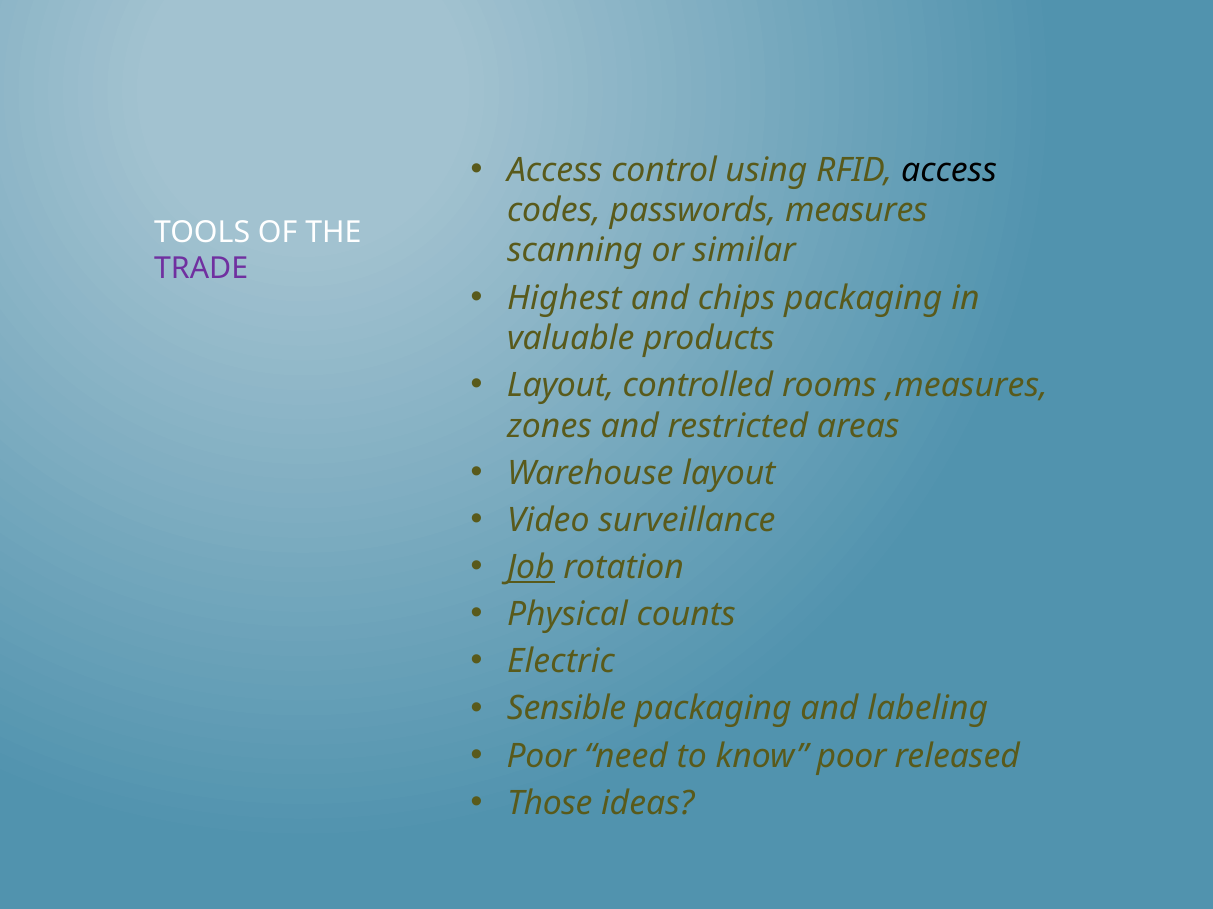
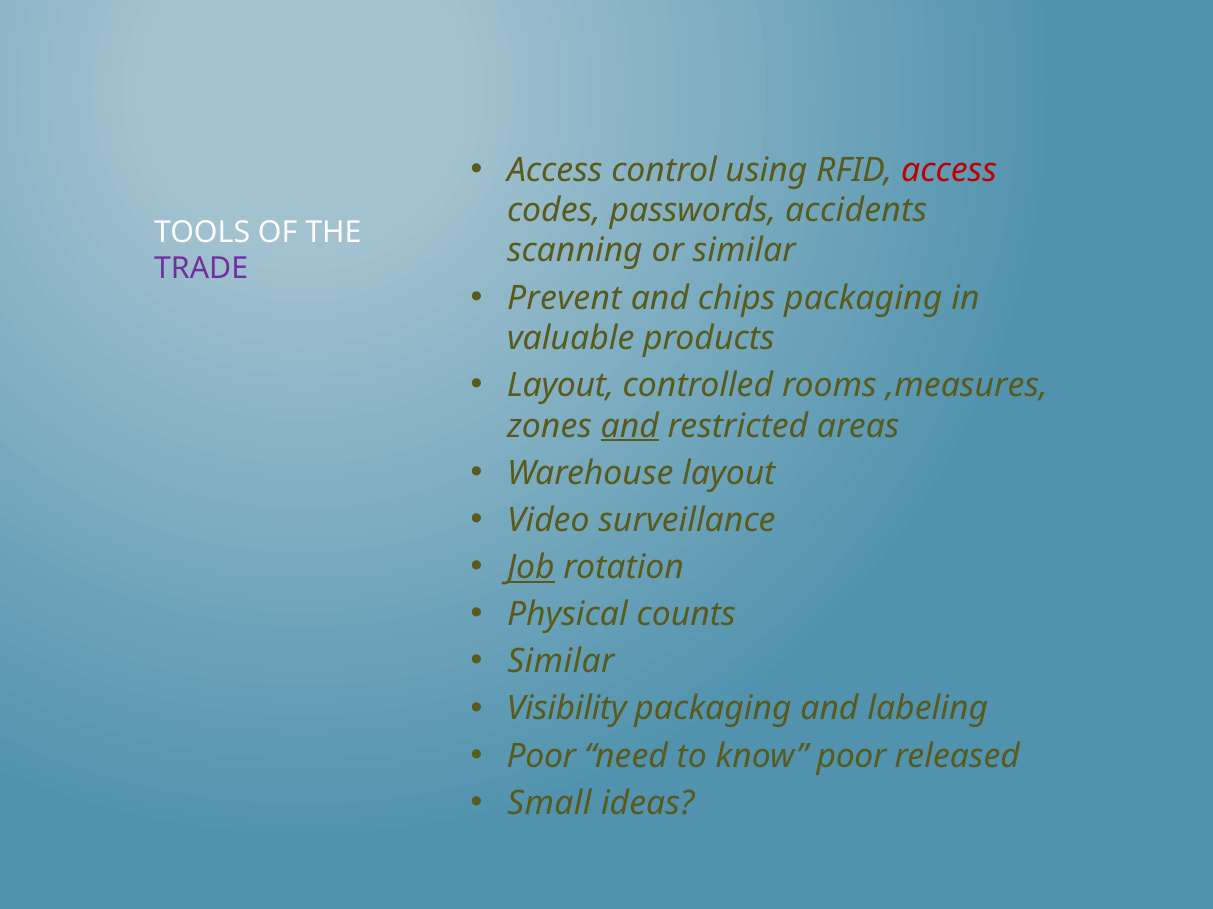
access colour: black -> red (949, 170)
measures: measures -> accidents (856, 211)
Highest: Highest -> Prevent (564, 298)
and underline: none -> present (630, 426)
Electric: Electric -> Similar (561, 662)
Sensible: Sensible -> Visibility (567, 709)
Those: Those -> Small (549, 804)
